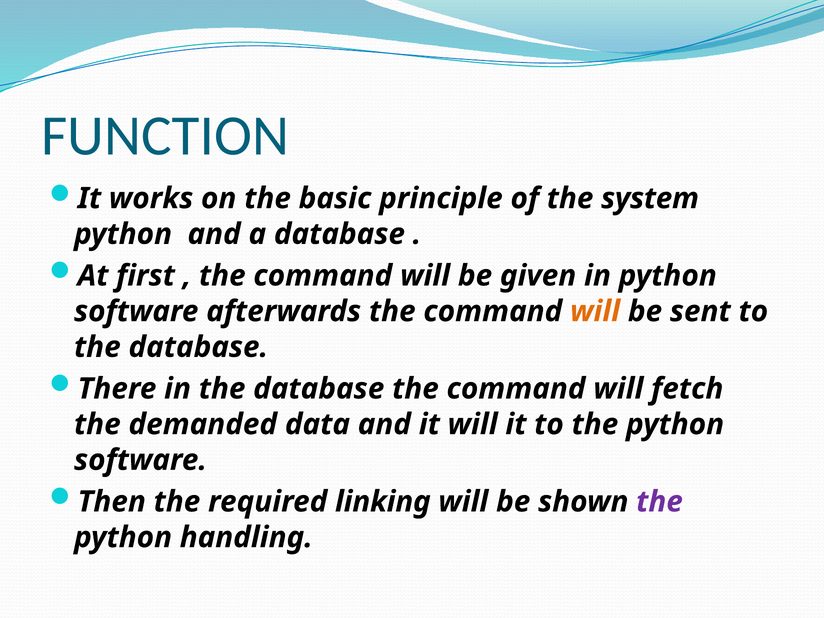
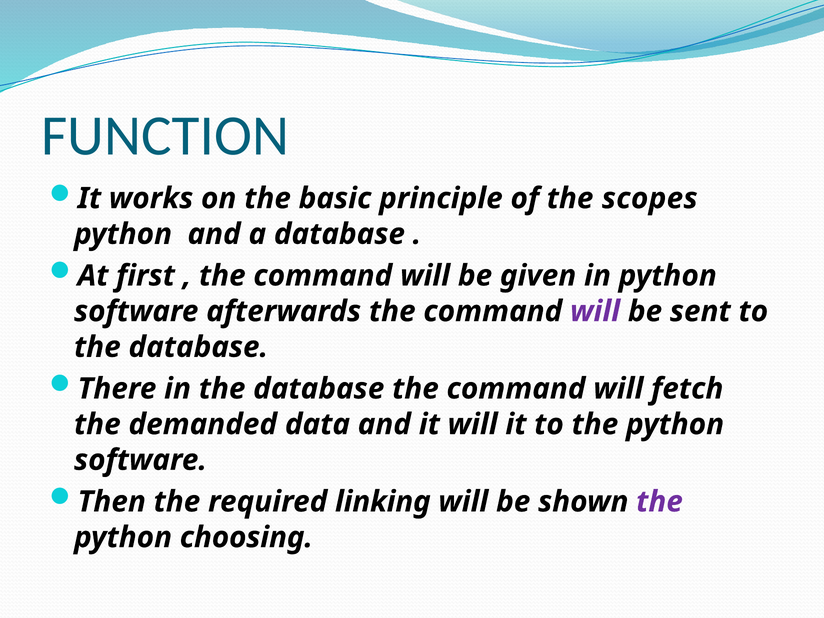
system: system -> scopes (650, 198)
will colour: orange -> purple (595, 311)
handling: handling -> choosing (246, 537)
